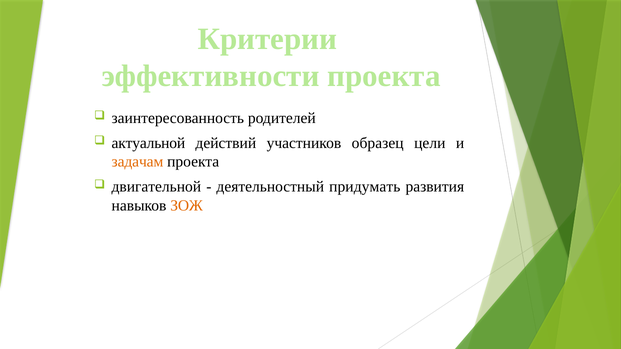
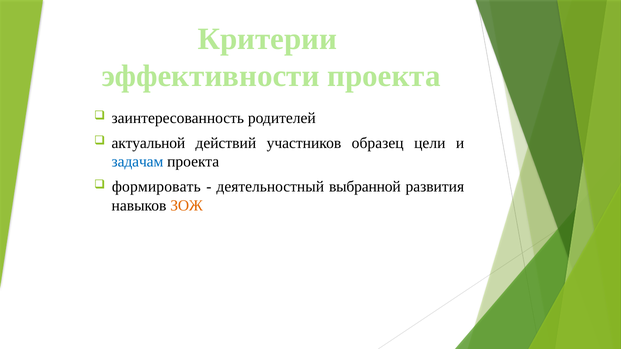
задачам colour: orange -> blue (137, 162)
двигательной: двигательной -> формировать (156, 187)
придумать: придумать -> выбранной (365, 187)
